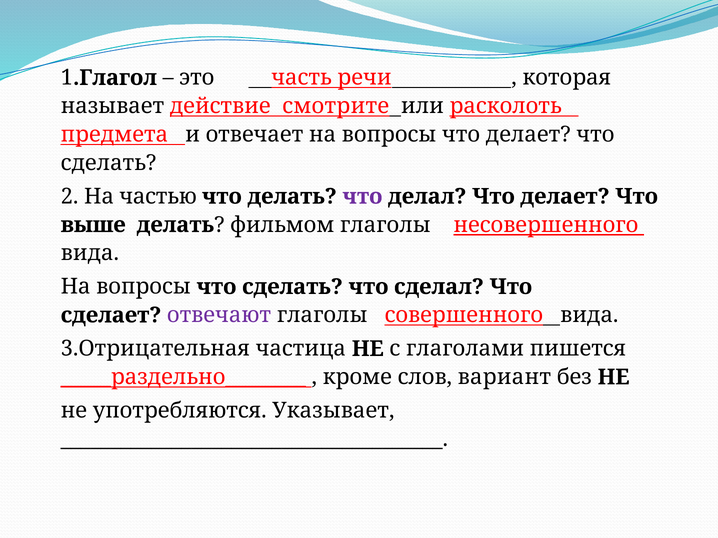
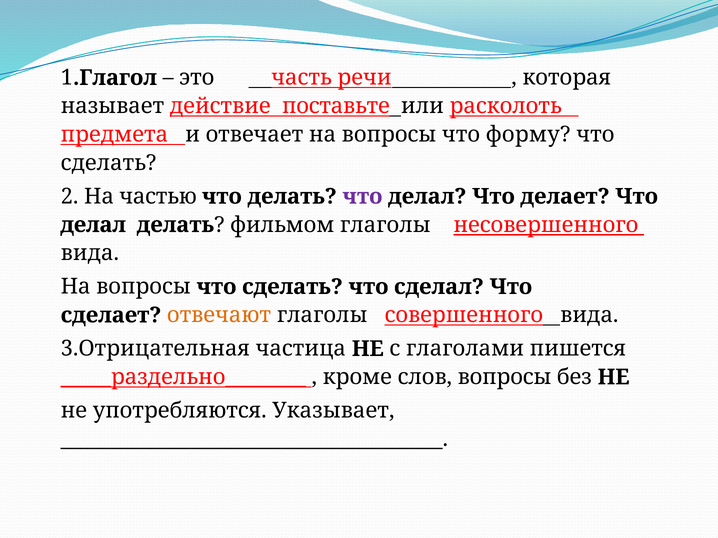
смотрите: смотрите -> поставьте (336, 106)
вопросы что делает: делает -> форму (528, 135)
выше: выше -> делал (93, 225)
отвечают colour: purple -> orange (219, 315)
слов вариант: вариант -> вопросы (505, 377)
